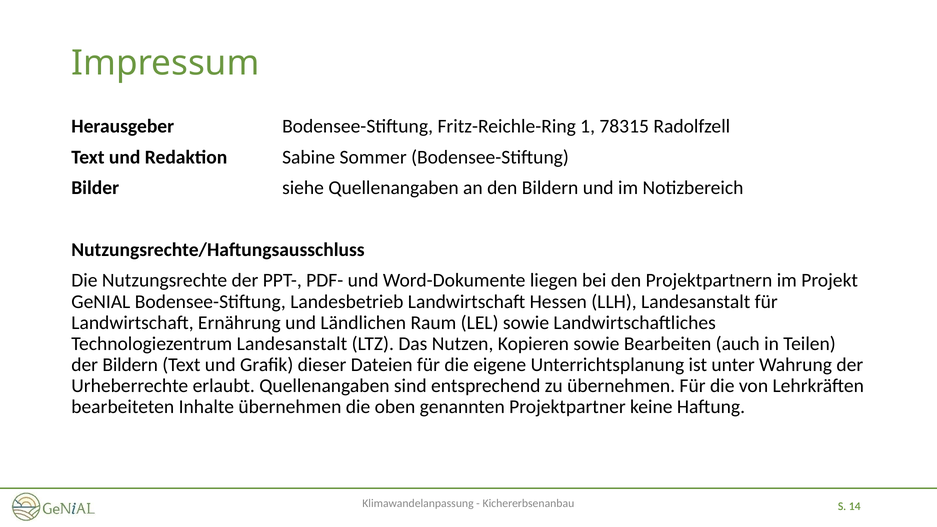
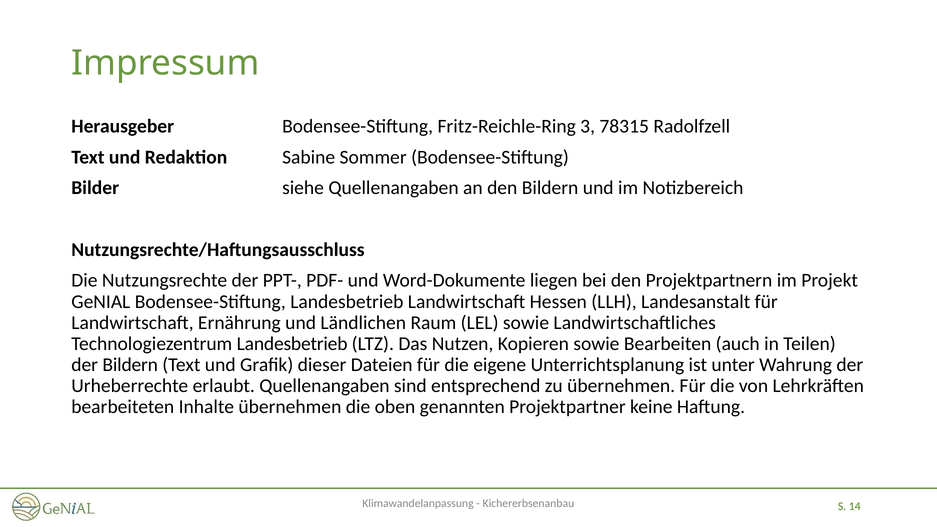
1: 1 -> 3 (588, 126)
Technologiezentrum Landesanstalt: Landesanstalt -> Landesbetrieb (292, 344)
